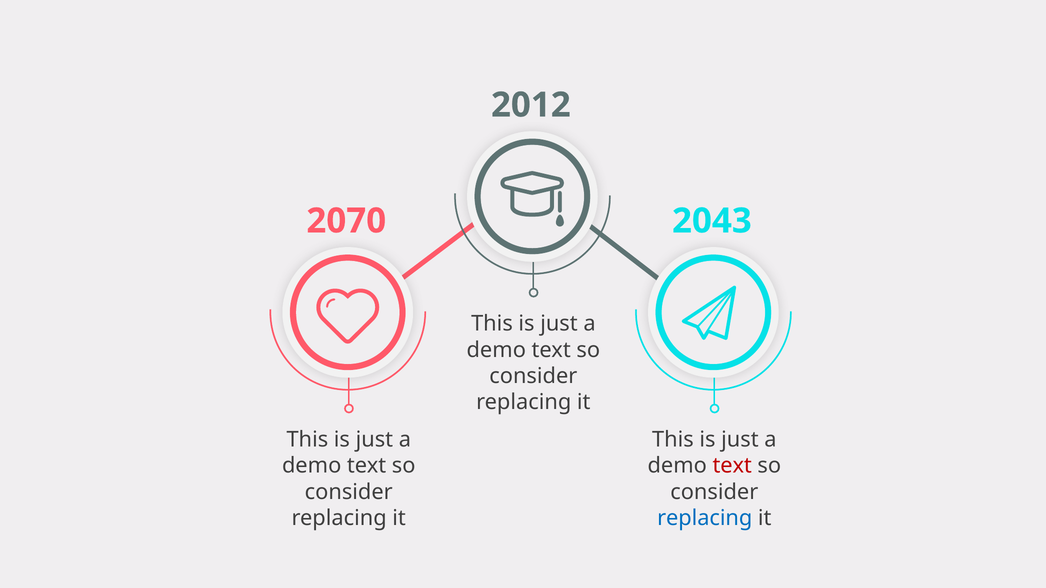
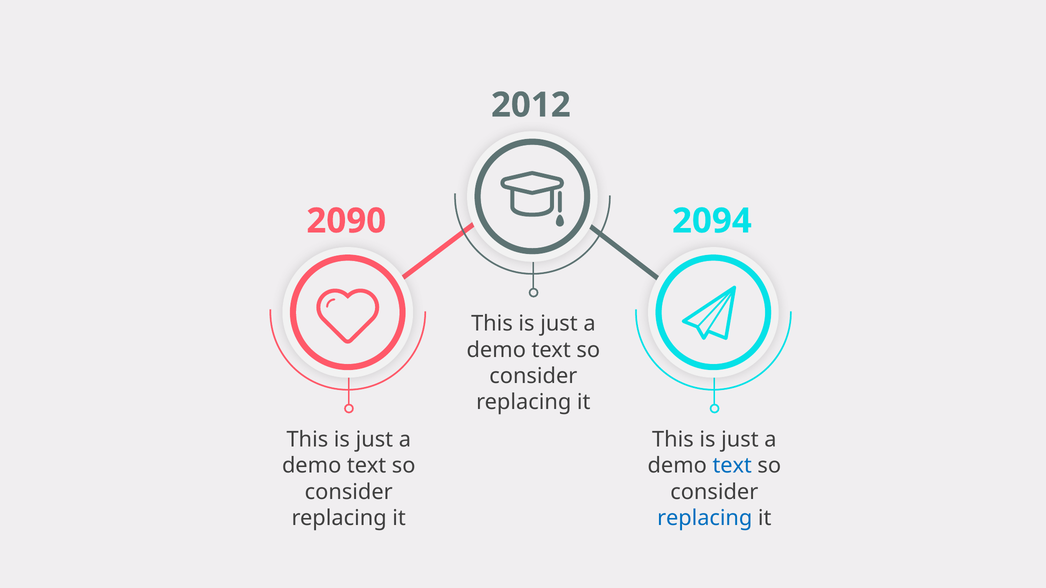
2070: 2070 -> 2090 (346, 221)
2043: 2043 -> 2094 (712, 221)
text colour: red -> blue (732, 466)
